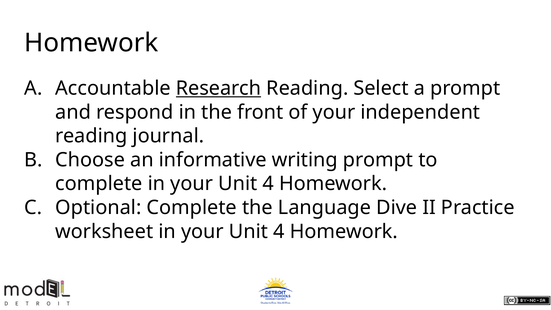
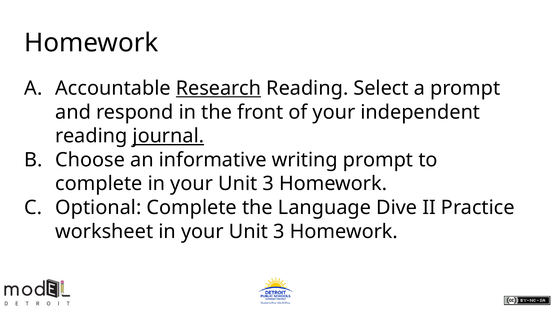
journal underline: none -> present (168, 136)
4: 4 -> 3 (268, 184)
4: 4 -> 3 (279, 231)
